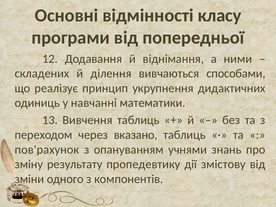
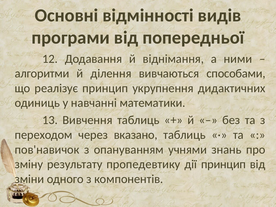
класу: класу -> видів (220, 15)
складених: складених -> алгоритми (42, 73)
пов'рахунок: пов'рахунок -> пов'навичок (47, 150)
дії змістову: змістову -> принцип (223, 164)
